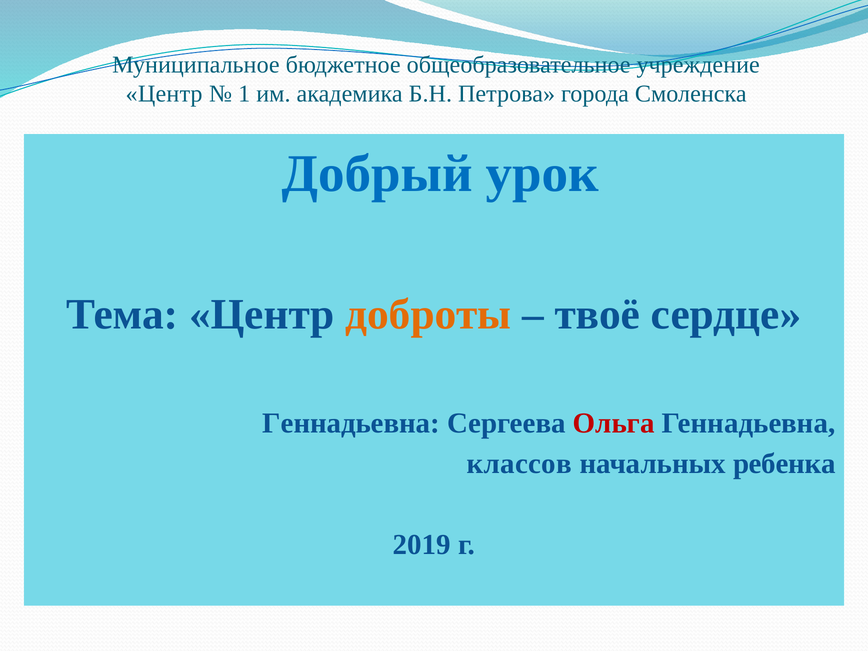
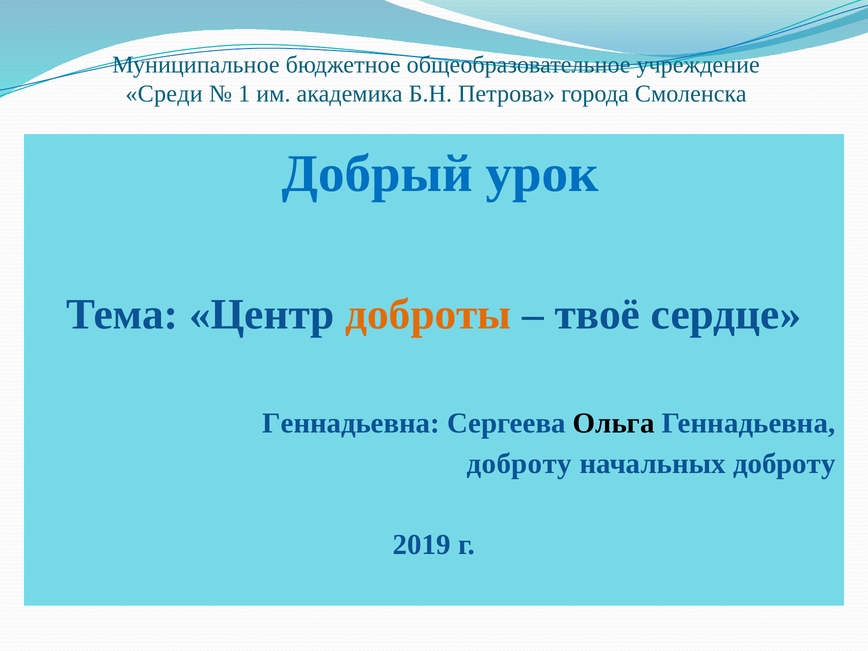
Центр: Центр -> Среди (164, 94)
Ольга colour: red -> black (614, 423)
классов: классов -> доброту (519, 464)
начальных ребенка: ребенка -> доброту (784, 464)
